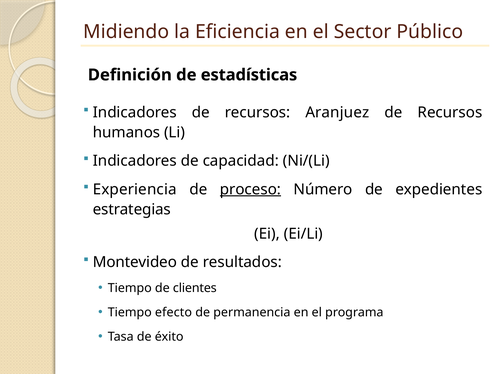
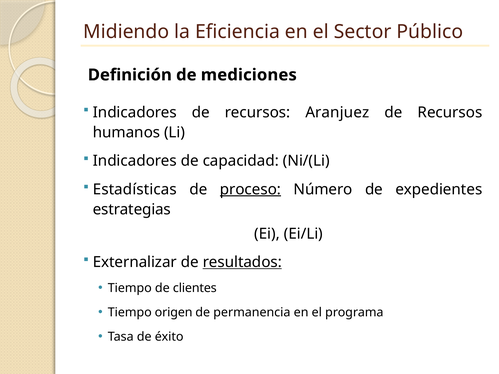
estadísticas: estadísticas -> mediciones (249, 75)
Experiencia: Experiencia -> Estadísticas (135, 189)
Montevideo: Montevideo -> Externalizar (135, 262)
resultados underline: none -> present (242, 262)
efecto: efecto -> origen (174, 313)
